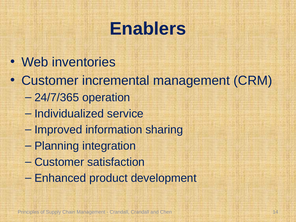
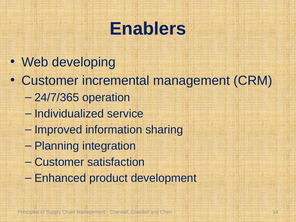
inventories: inventories -> developing (84, 62)
